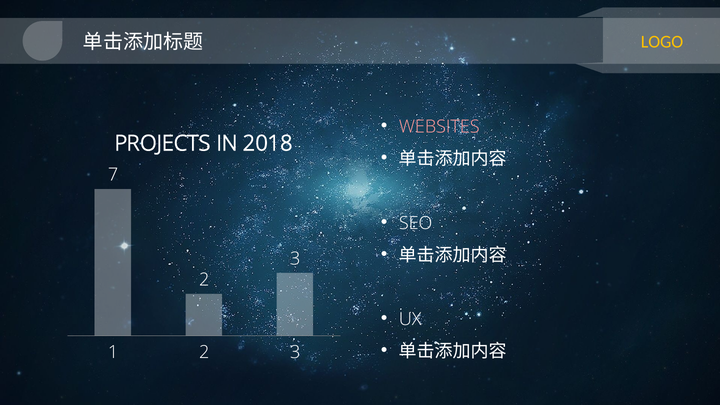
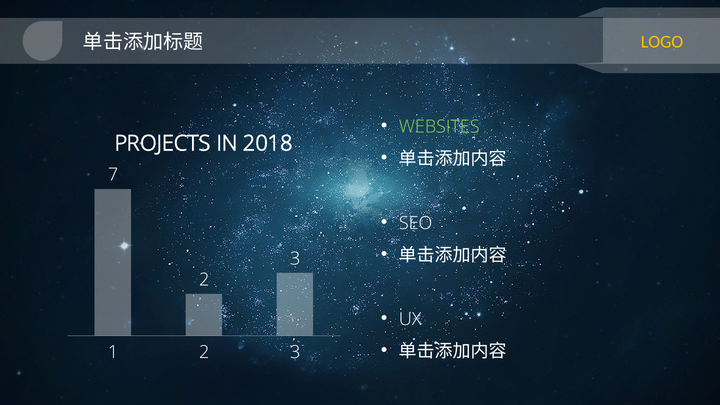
WEBSITES colour: pink -> light green (439, 127)
